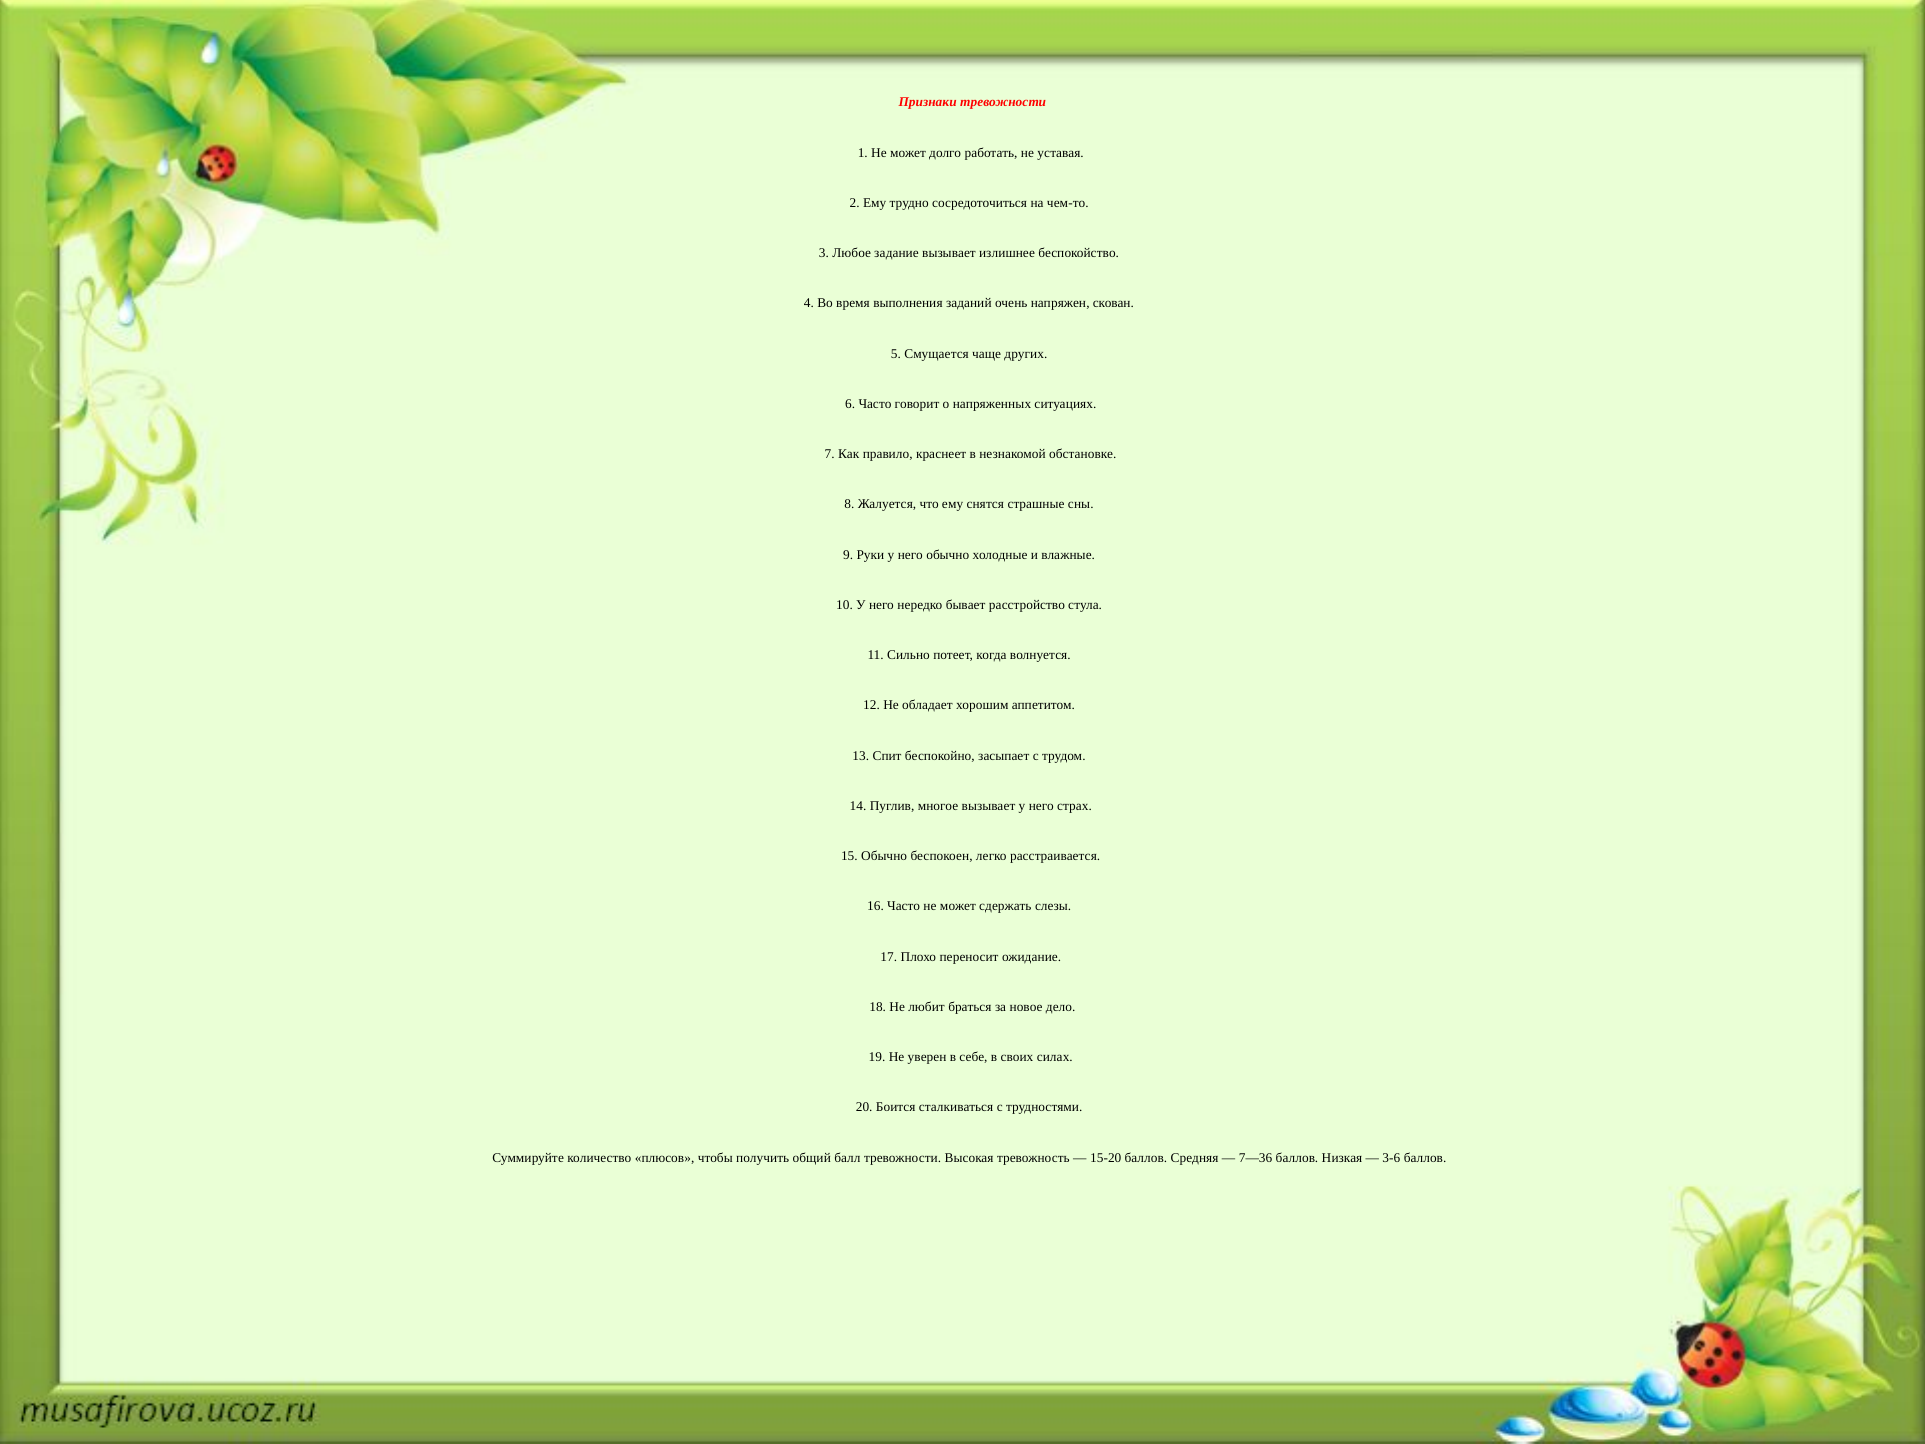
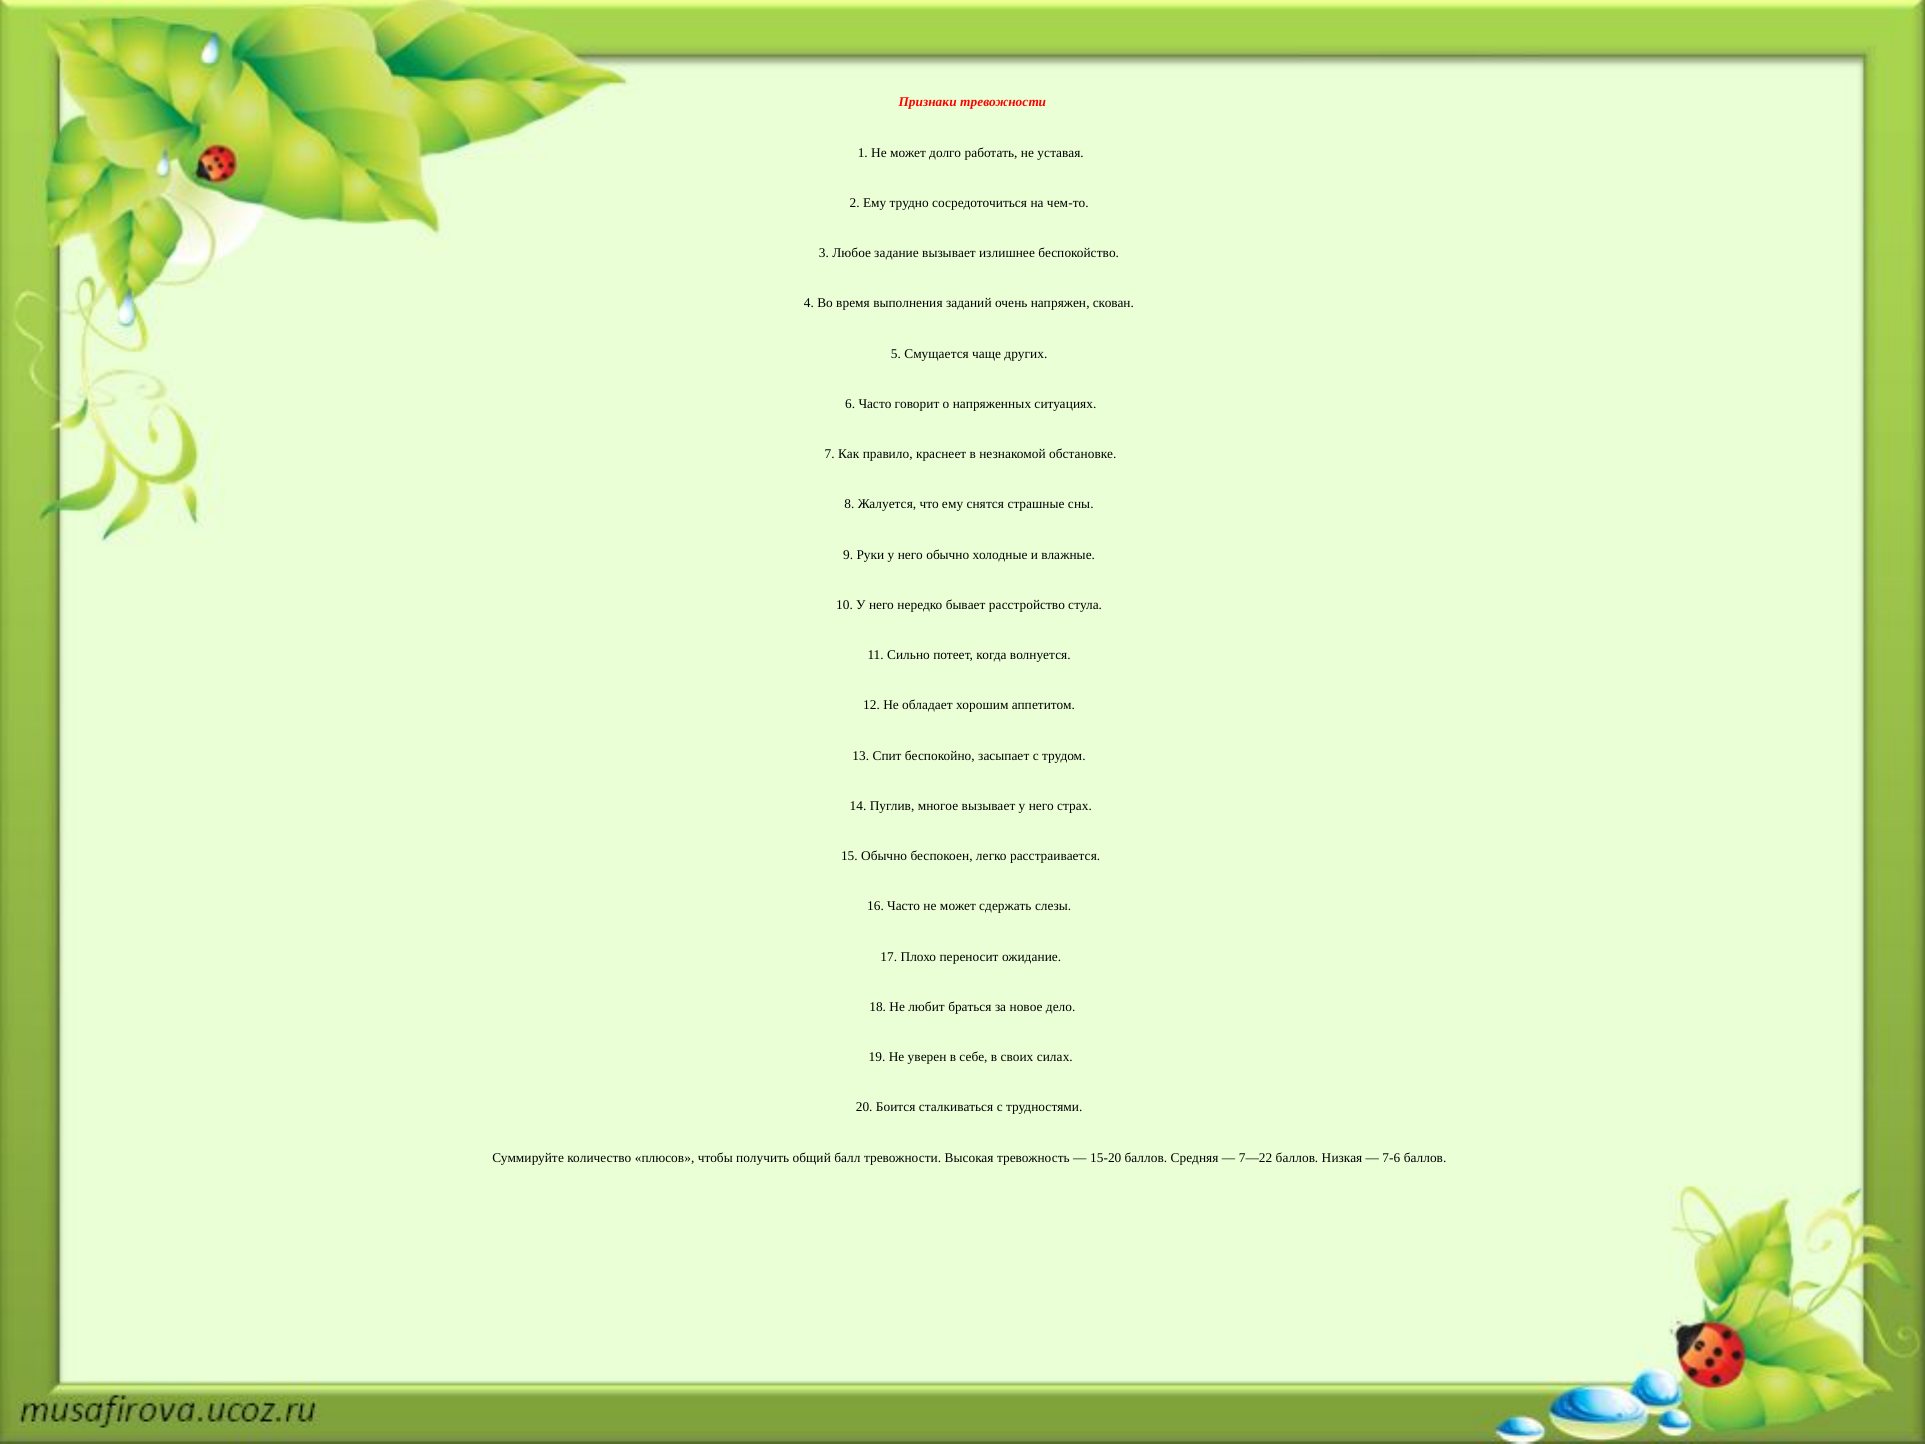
7—36: 7—36 -> 7—22 (1256, 1158)
3-6: 3-6 -> 7-6 (1391, 1158)
